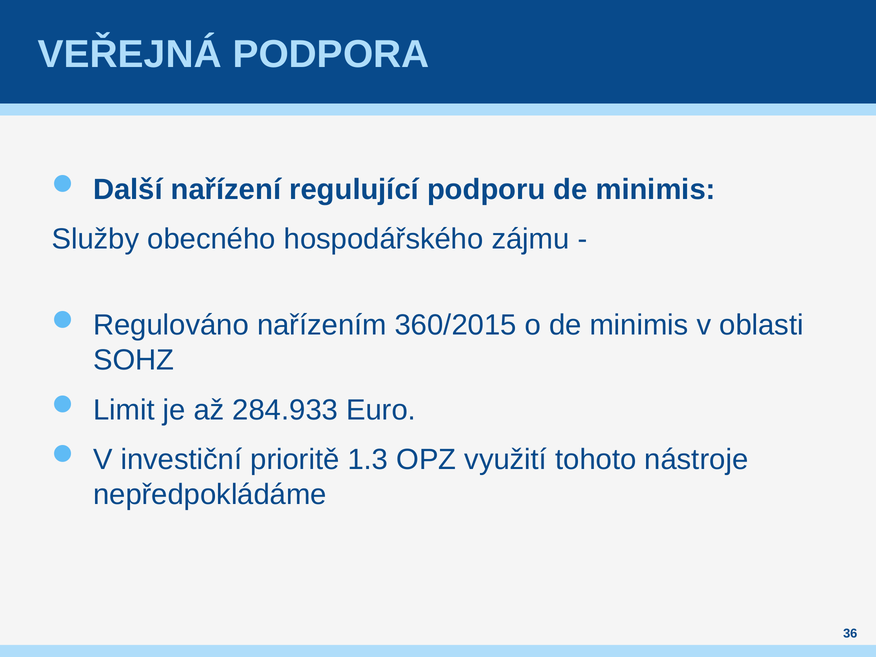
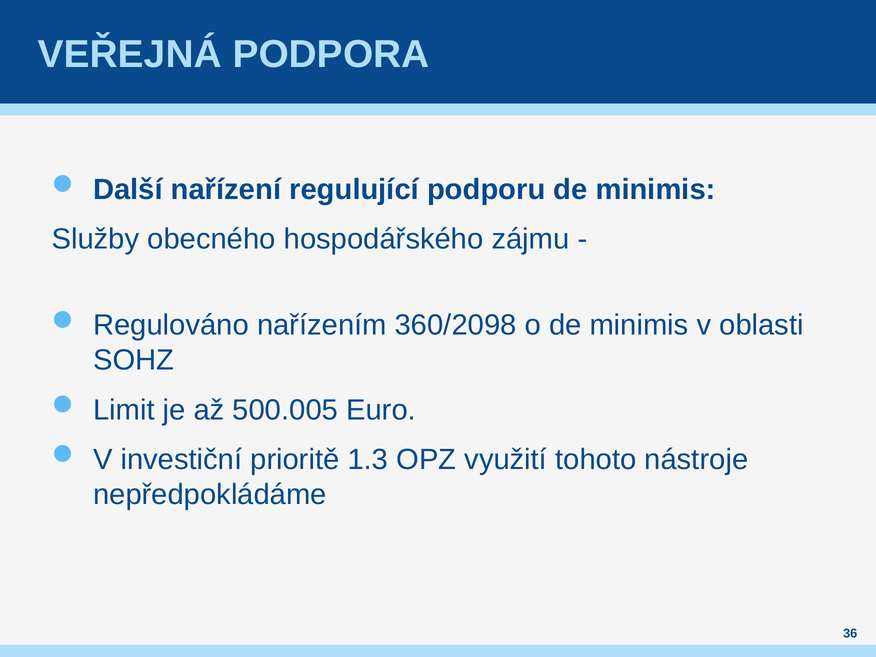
360/2015: 360/2015 -> 360/2098 (456, 325)
284.933: 284.933 -> 500.005 (285, 410)
